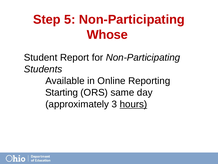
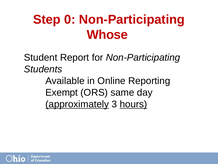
5: 5 -> 0 (70, 19)
Starting: Starting -> Exempt (62, 92)
approximately underline: none -> present (77, 104)
